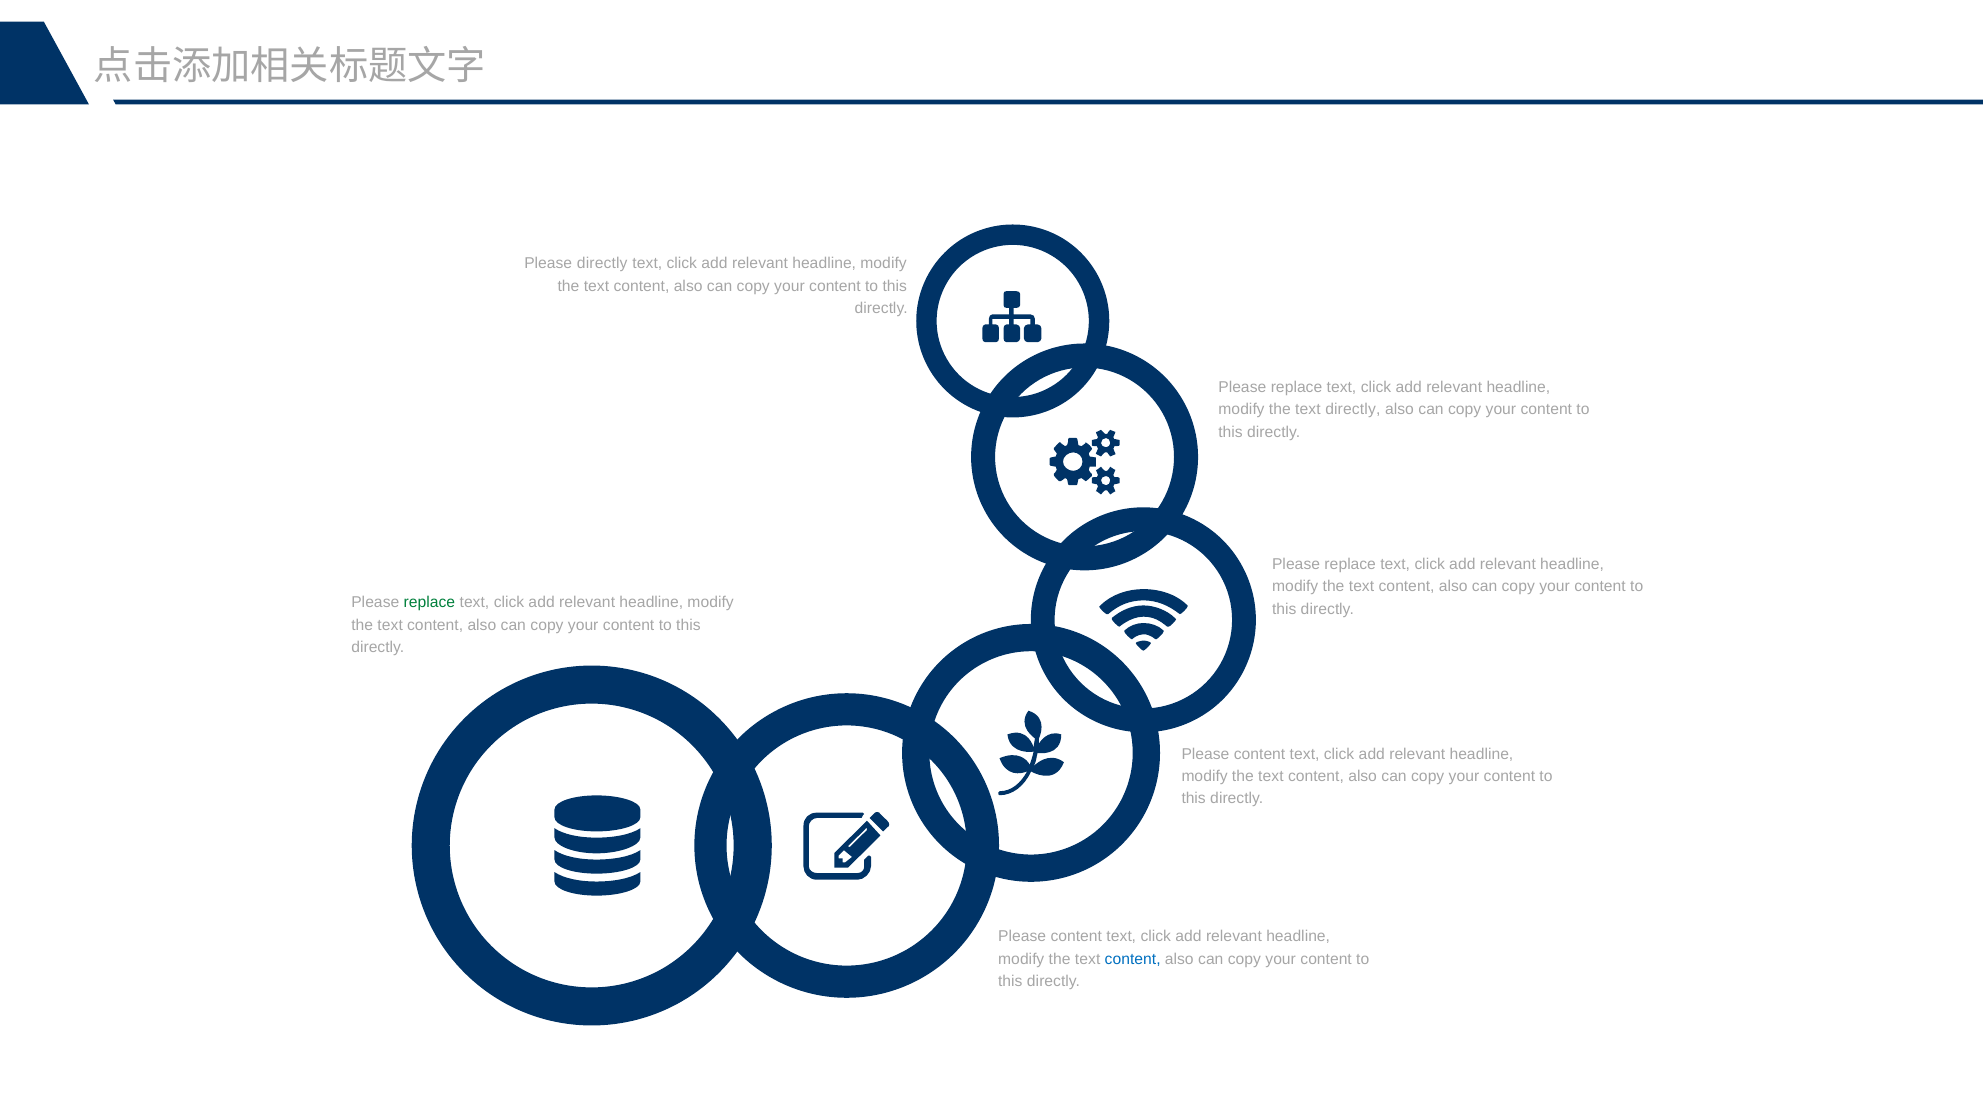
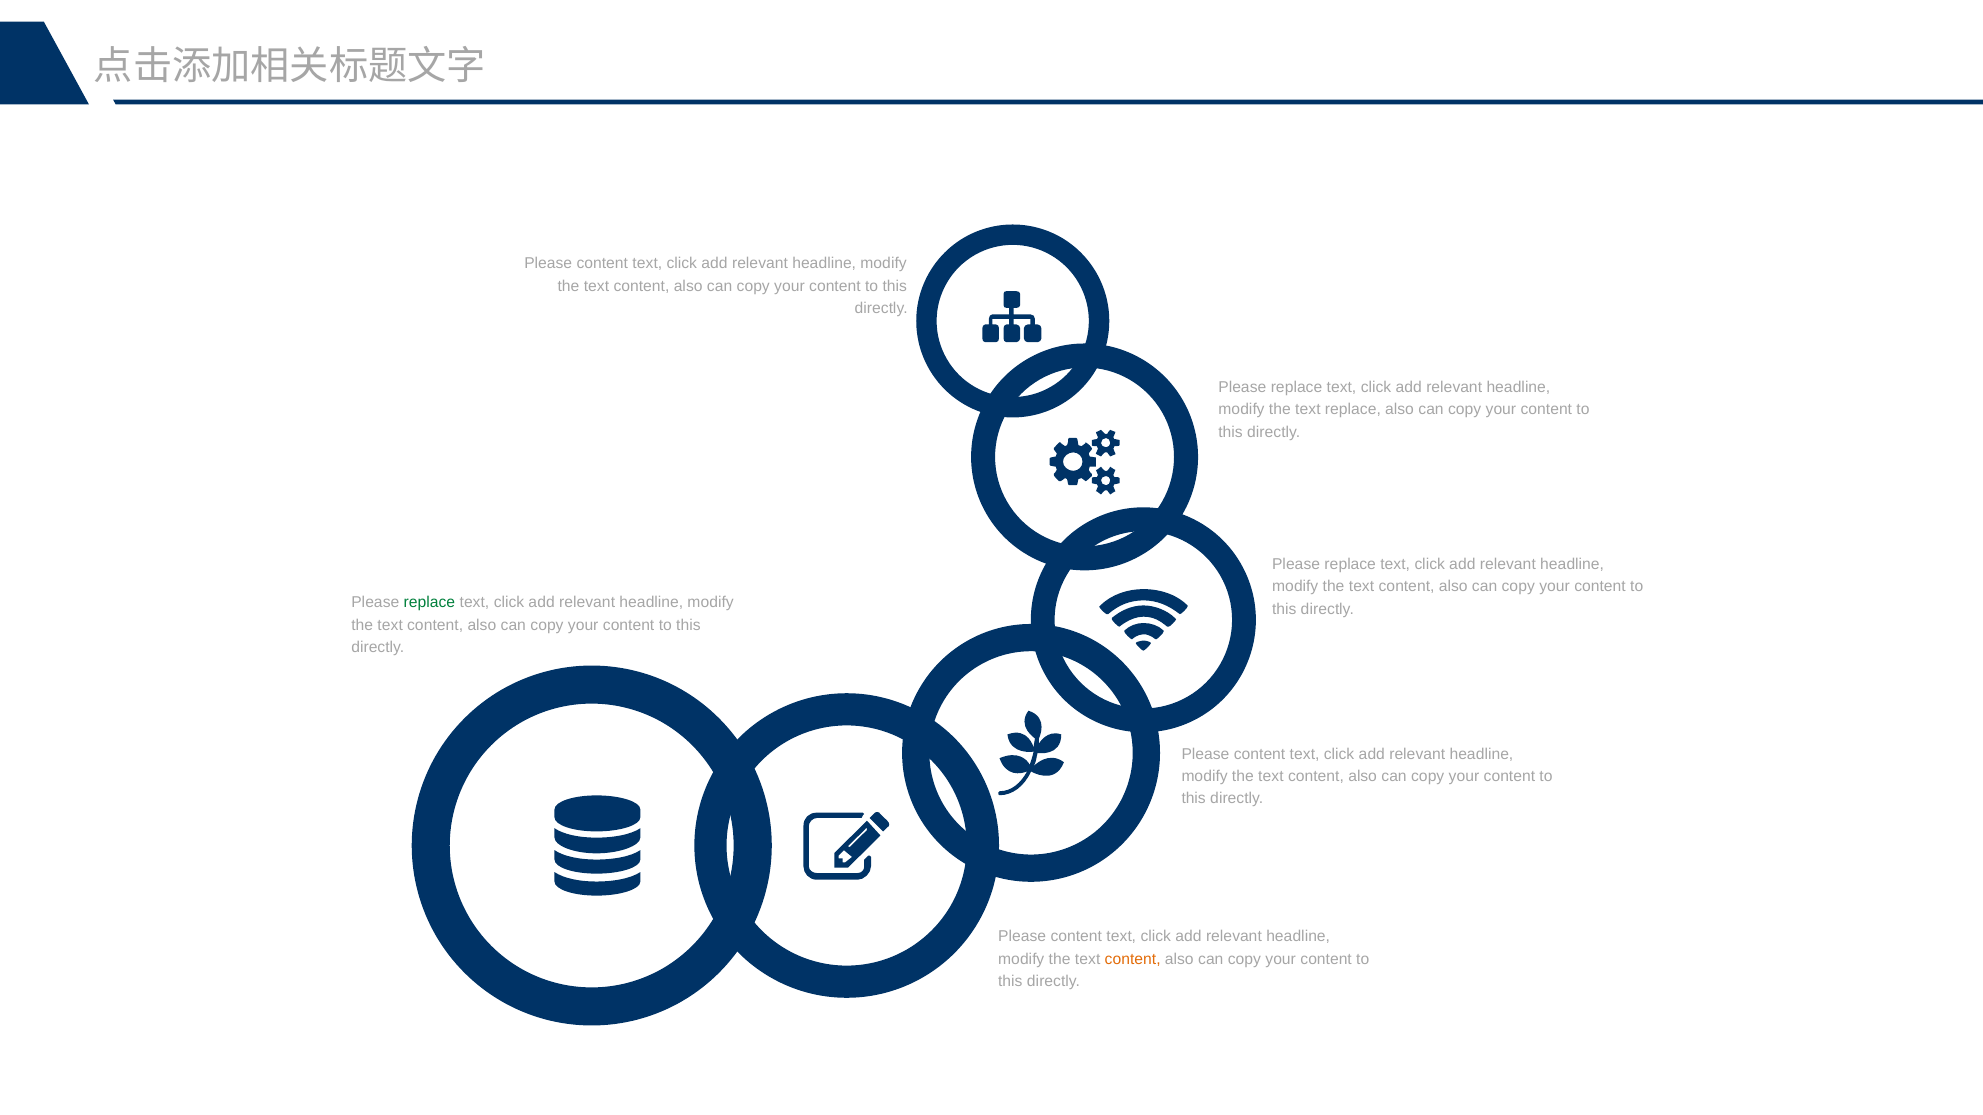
directly: directly -> content (602, 264)
text directly: directly -> replace (1353, 410)
content colour: blue -> orange (1133, 960)
